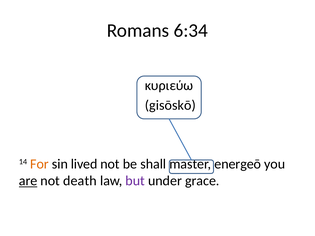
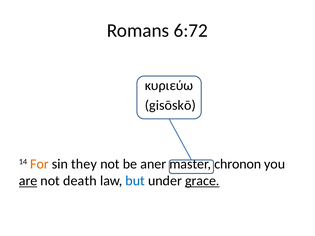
6:34: 6:34 -> 6:72 (191, 30)
lived: lived -> they (84, 164)
shall: shall -> aner (153, 164)
energeō: energeō -> chronon (238, 164)
but colour: purple -> blue (135, 181)
grace underline: none -> present (202, 181)
